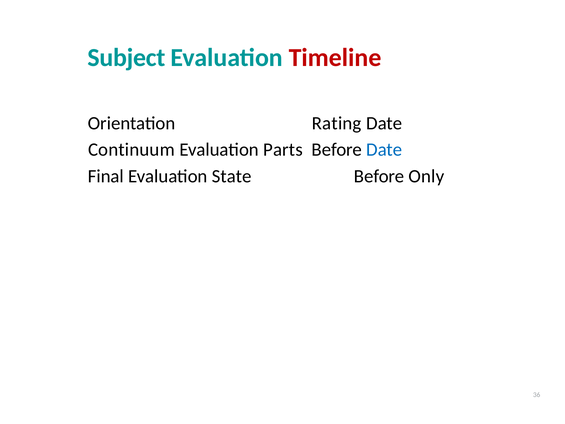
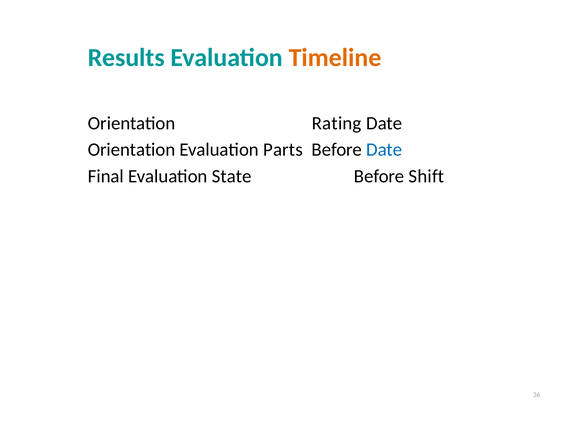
Subject: Subject -> Results (126, 58)
Timeline colour: red -> orange (335, 58)
Continuum: Continuum -> Orientation (132, 150)
Only: Only -> Shift (426, 176)
